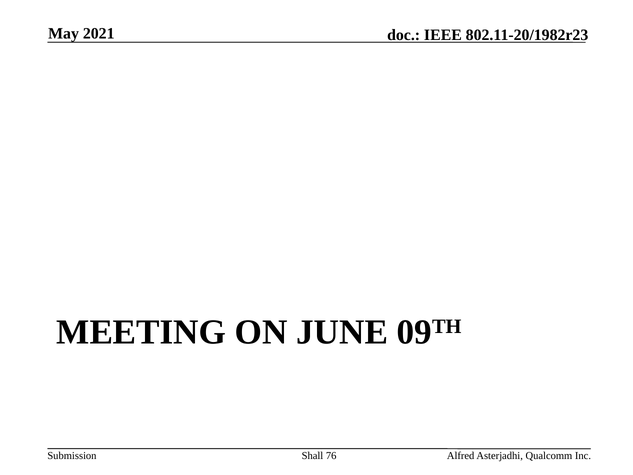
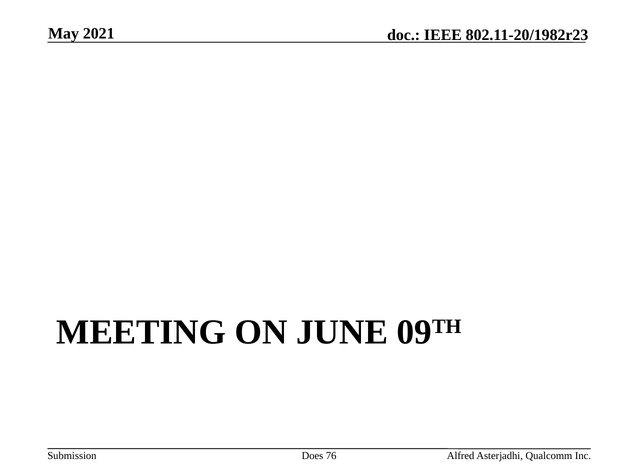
Shall: Shall -> Does (312, 455)
